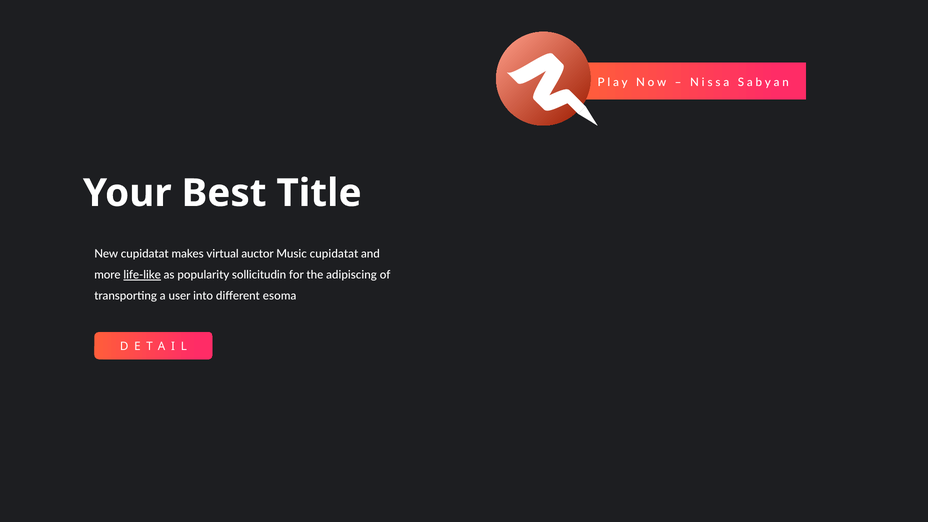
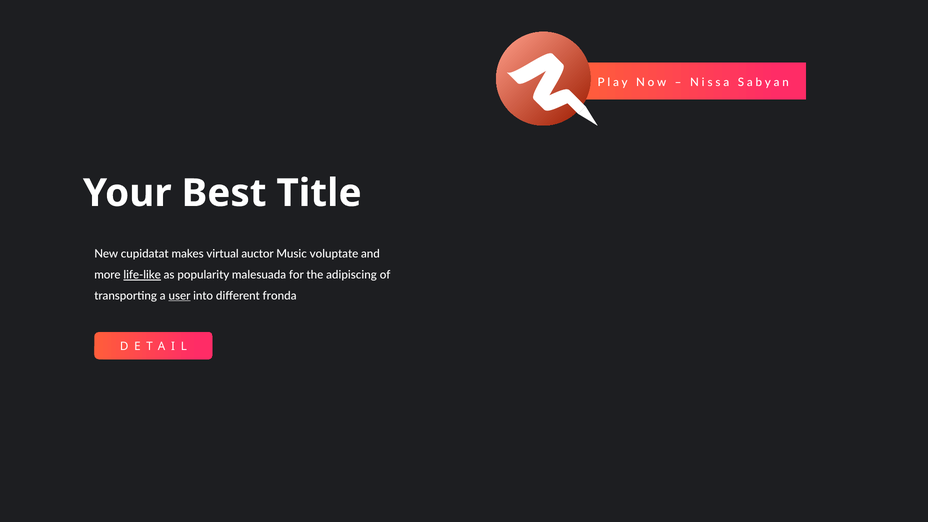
Music cupidatat: cupidatat -> voluptate (334, 254)
sollicitudin: sollicitudin -> malesuada (259, 275)
user underline: none -> present (180, 296)
esoma: esoma -> fronda (280, 296)
